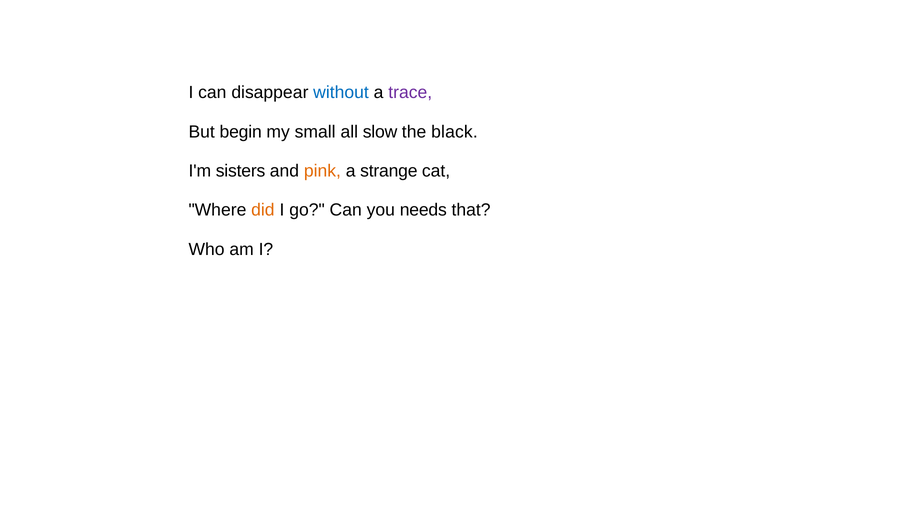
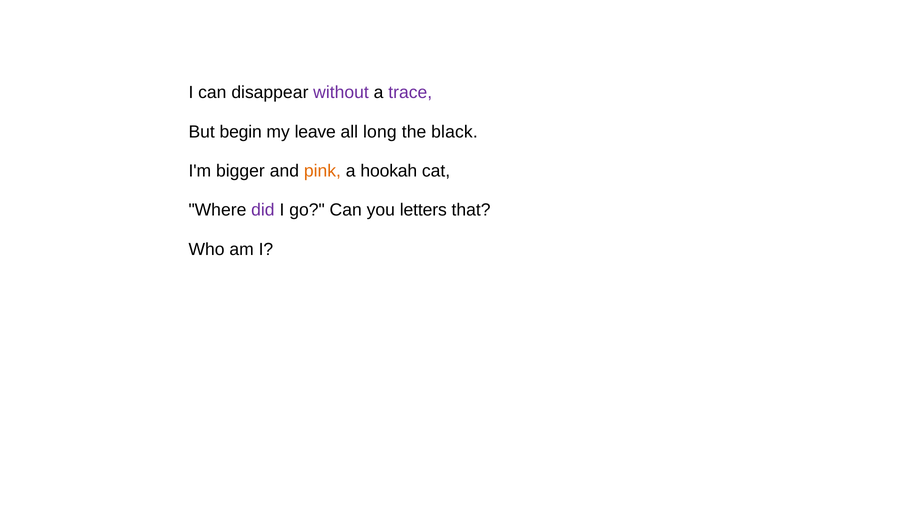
without colour: blue -> purple (341, 93)
small: small -> leave (315, 132)
slow: slow -> long (380, 132)
sisters: sisters -> bigger (240, 171)
strange: strange -> hookah (389, 171)
did colour: orange -> purple (263, 210)
needs: needs -> letters (423, 210)
